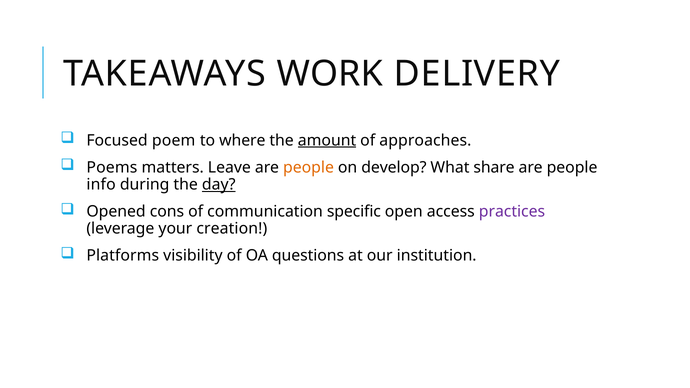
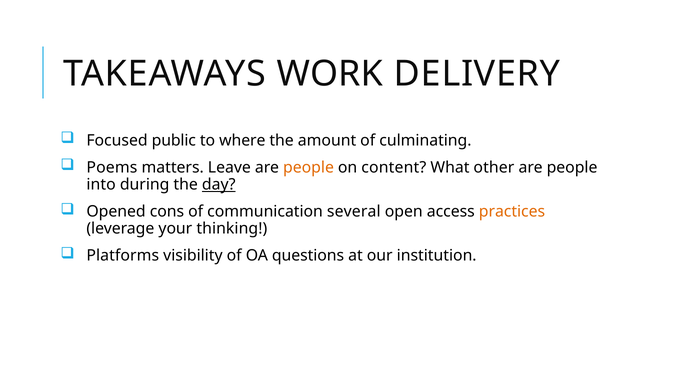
poem: poem -> public (174, 140)
amount underline: present -> none (327, 140)
approaches: approaches -> culminating (425, 140)
develop: develop -> content (394, 168)
share: share -> other (494, 168)
info: info -> into (101, 185)
specific: specific -> several (354, 212)
practices colour: purple -> orange (512, 212)
creation: creation -> thinking (232, 229)
